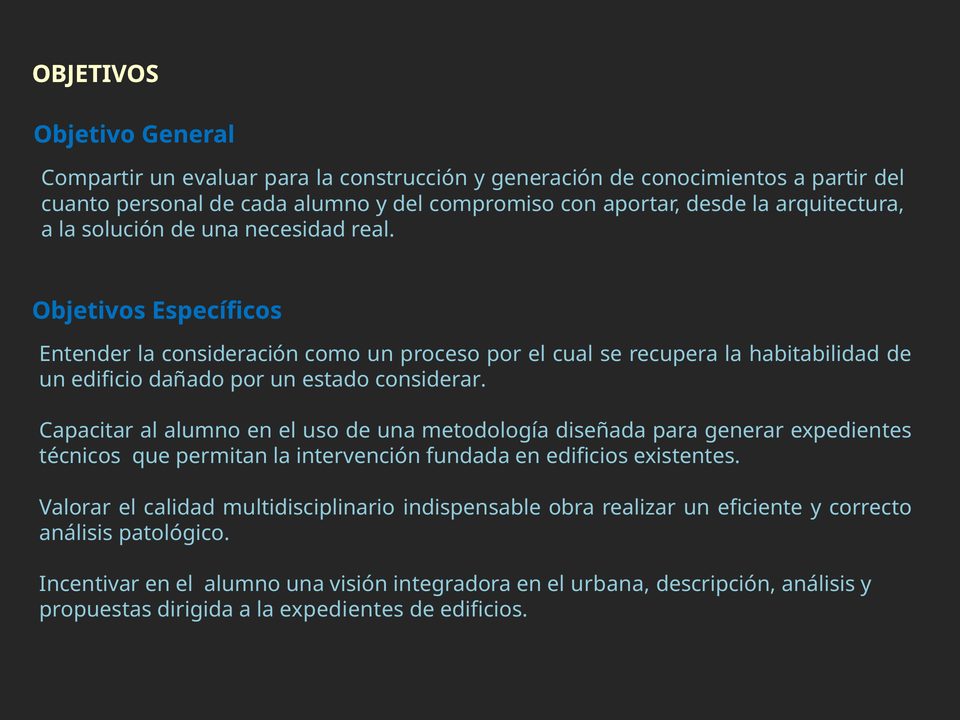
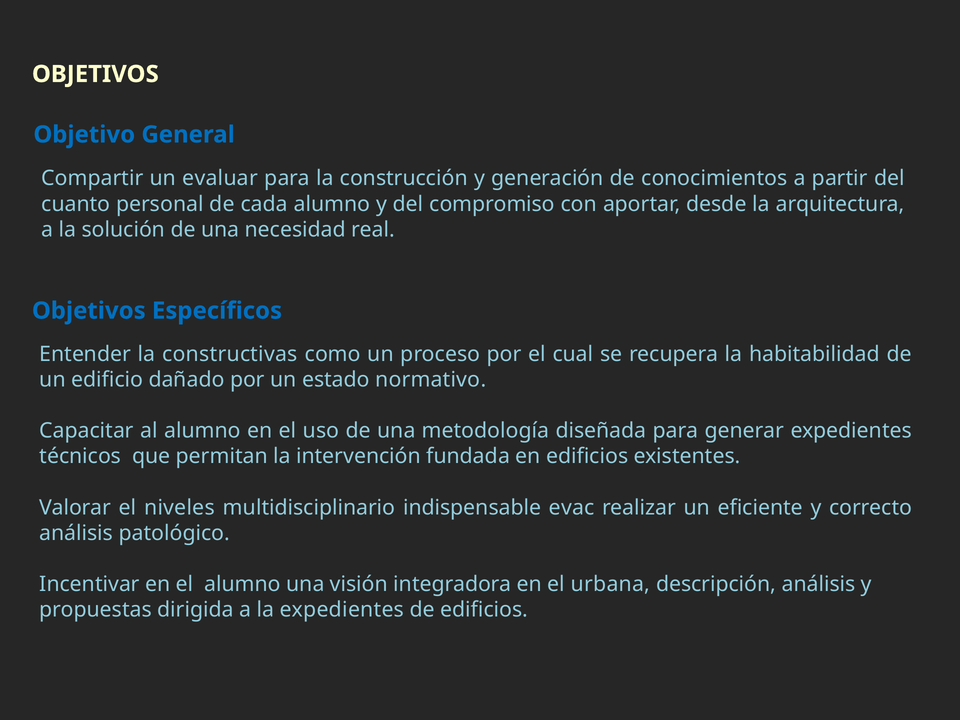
consideración: consideración -> constructivas (230, 354)
considerar: considerar -> normativo (431, 380)
calidad: calidad -> niveles (179, 508)
obra: obra -> evac (572, 508)
